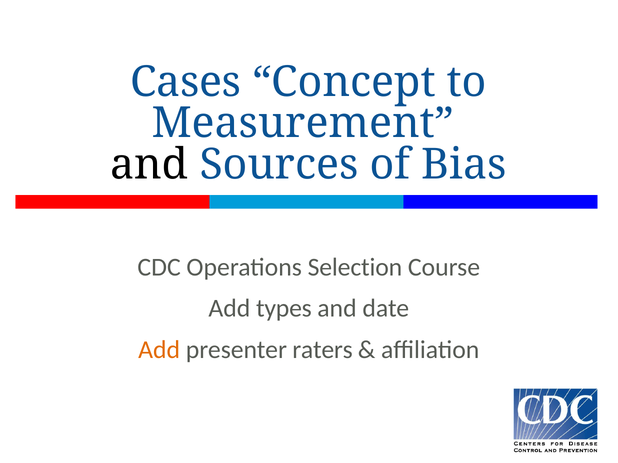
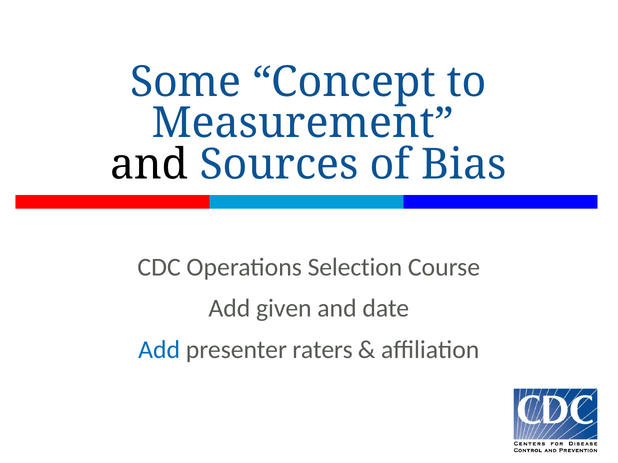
Cases: Cases -> Some (186, 82)
types: types -> given (284, 309)
Add colour: orange -> blue (159, 350)
